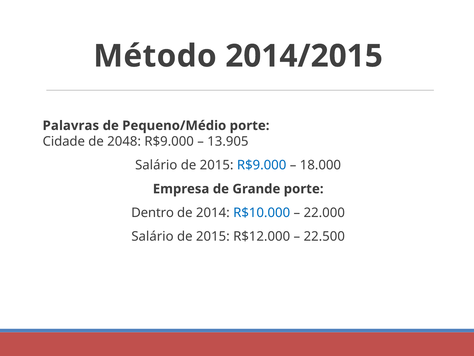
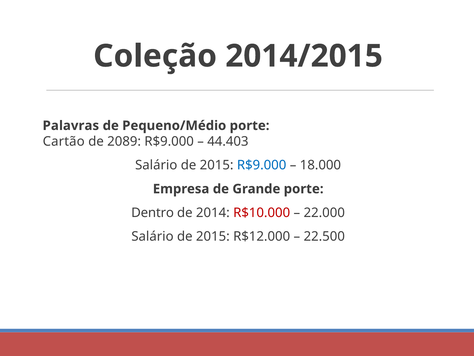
Método: Método -> Coleção (155, 56)
Cidade: Cidade -> Cartão (64, 141)
2048: 2048 -> 2089 (124, 141)
13.905: 13.905 -> 44.403 (228, 141)
R$10.000 colour: blue -> red (262, 212)
